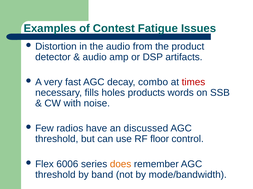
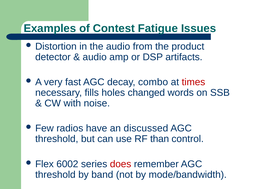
products: products -> changed (146, 93)
floor: floor -> than (160, 139)
6006: 6006 -> 6002 (67, 165)
does colour: orange -> red (121, 165)
